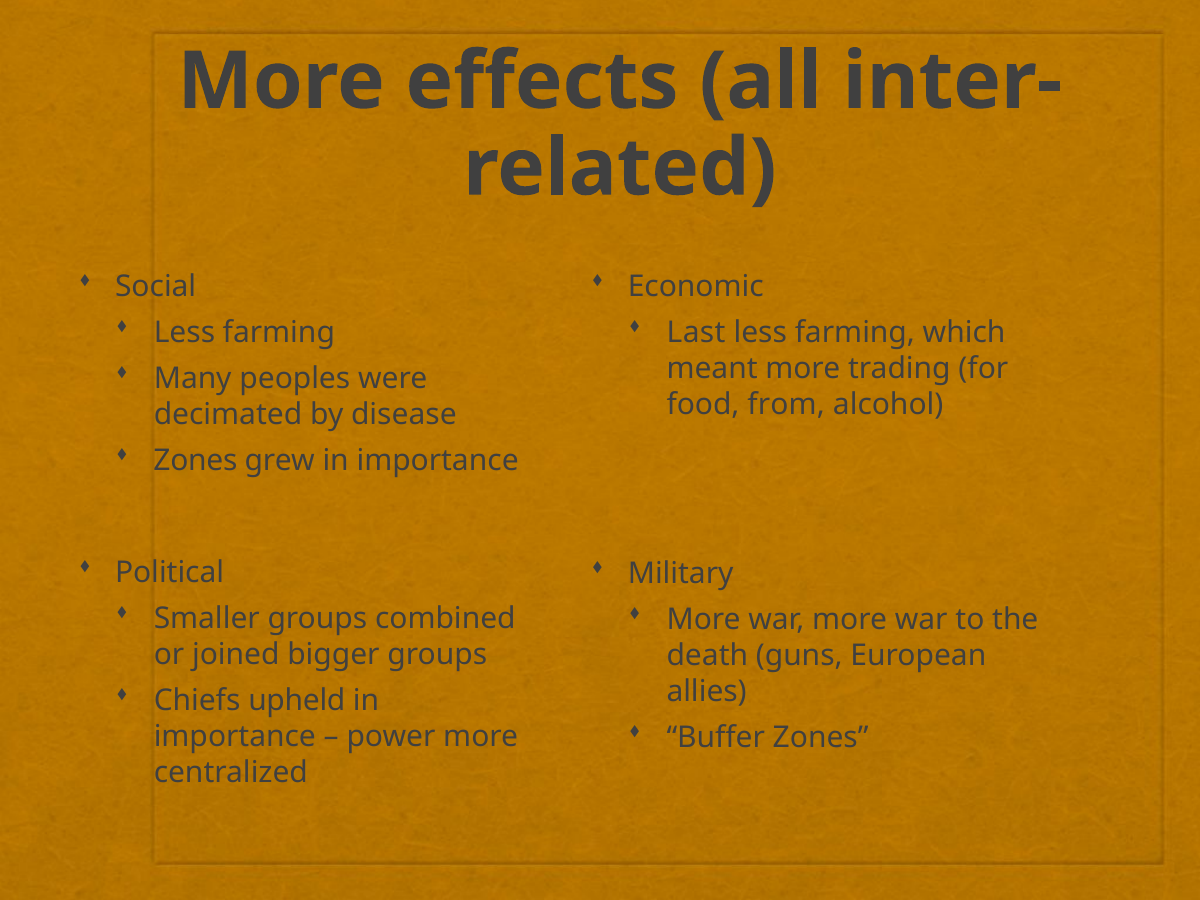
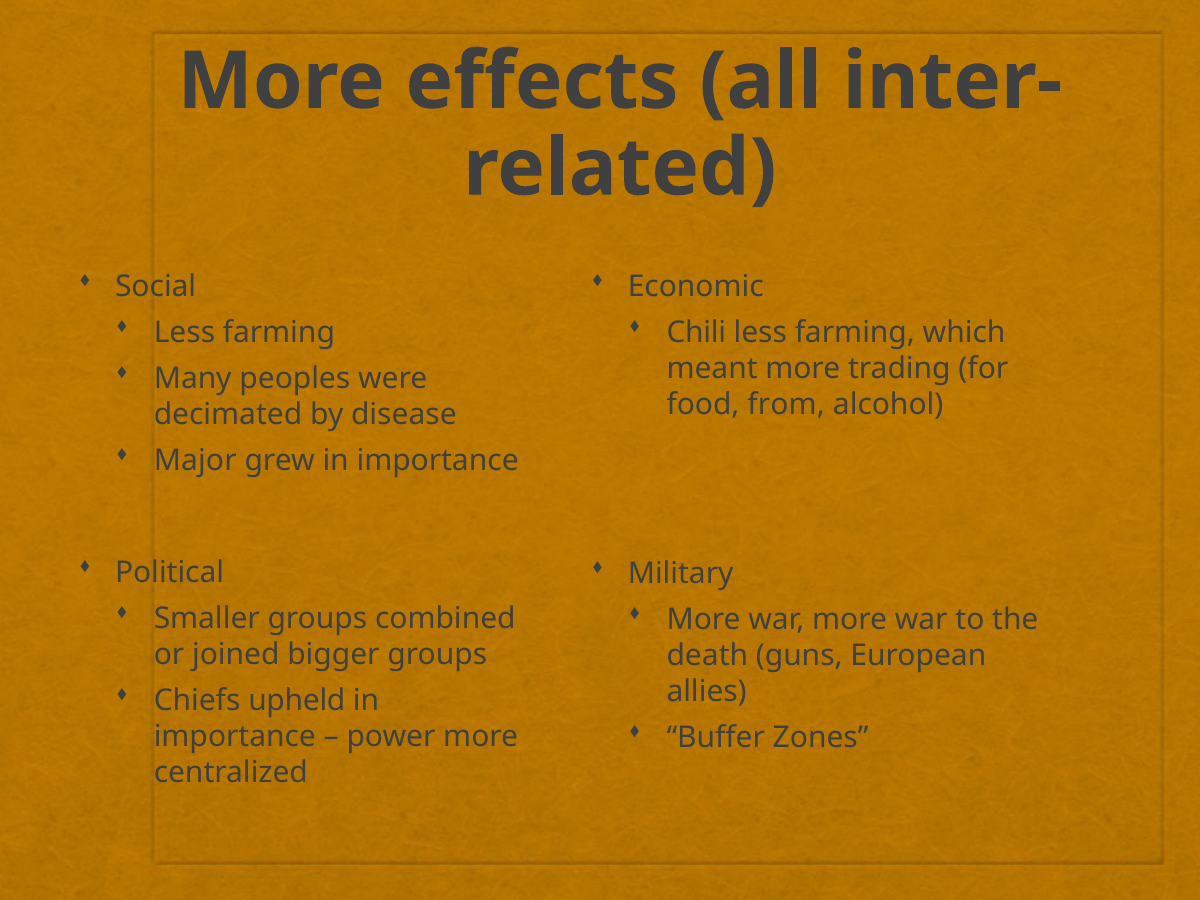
Last: Last -> Chili (696, 333)
Zones: Zones -> Major (195, 461)
